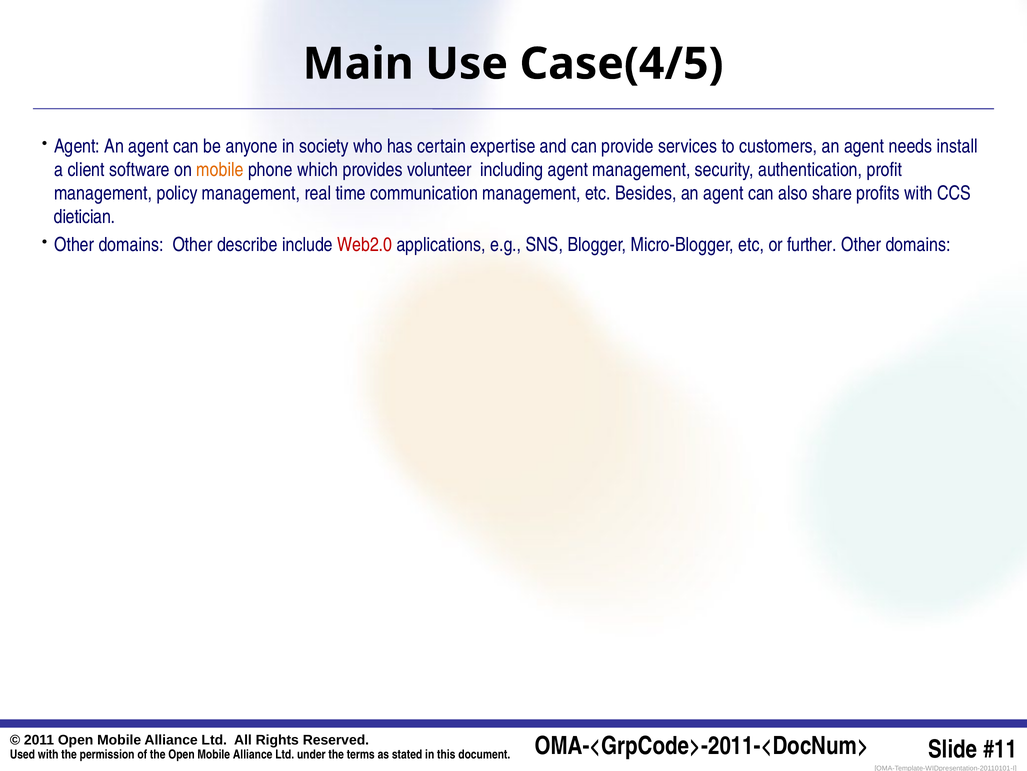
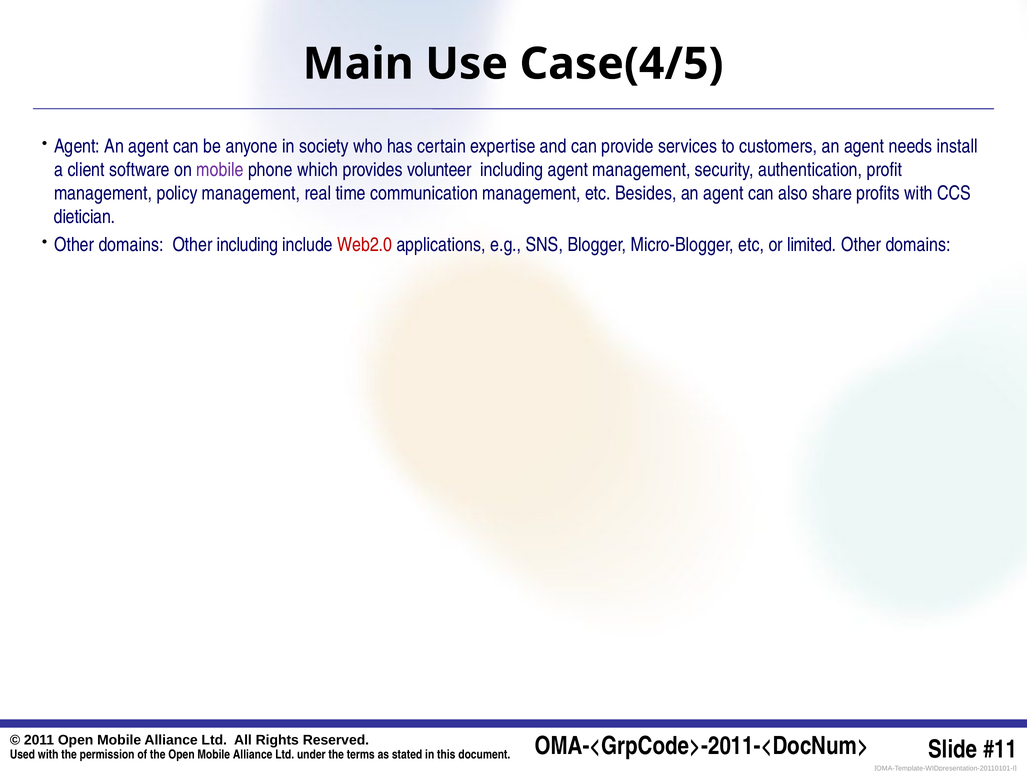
mobile colour: orange -> purple (220, 170)
Other describe: describe -> including (247, 245)
further: further -> limited (812, 245)
